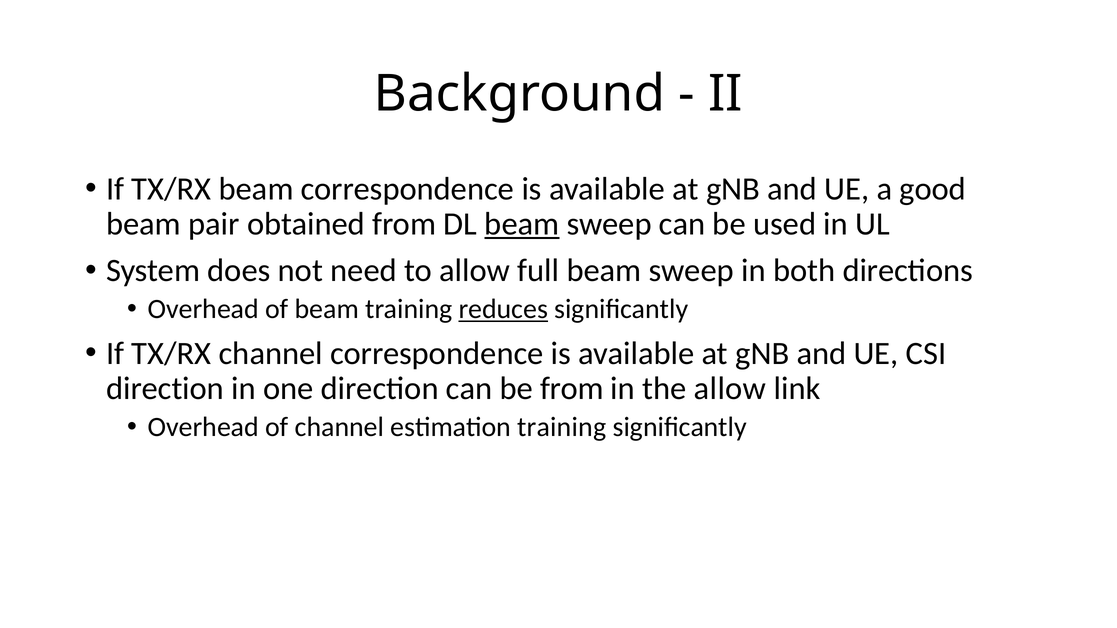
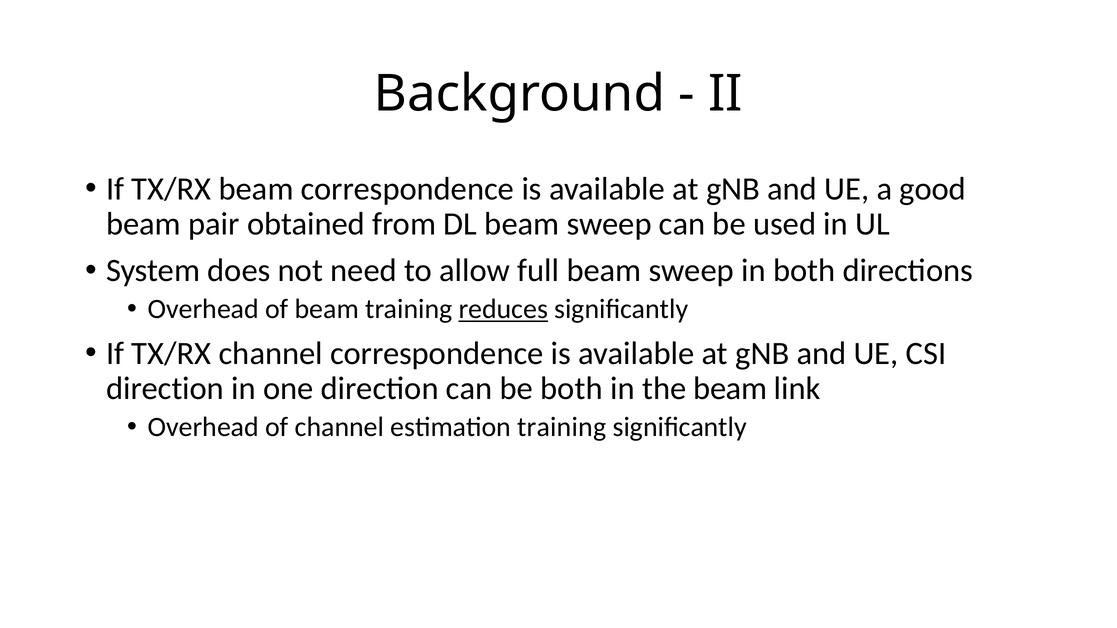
beam underline: present -> none (522, 224)
be from: from -> both (572, 389)
the allow: allow -> beam (730, 389)
